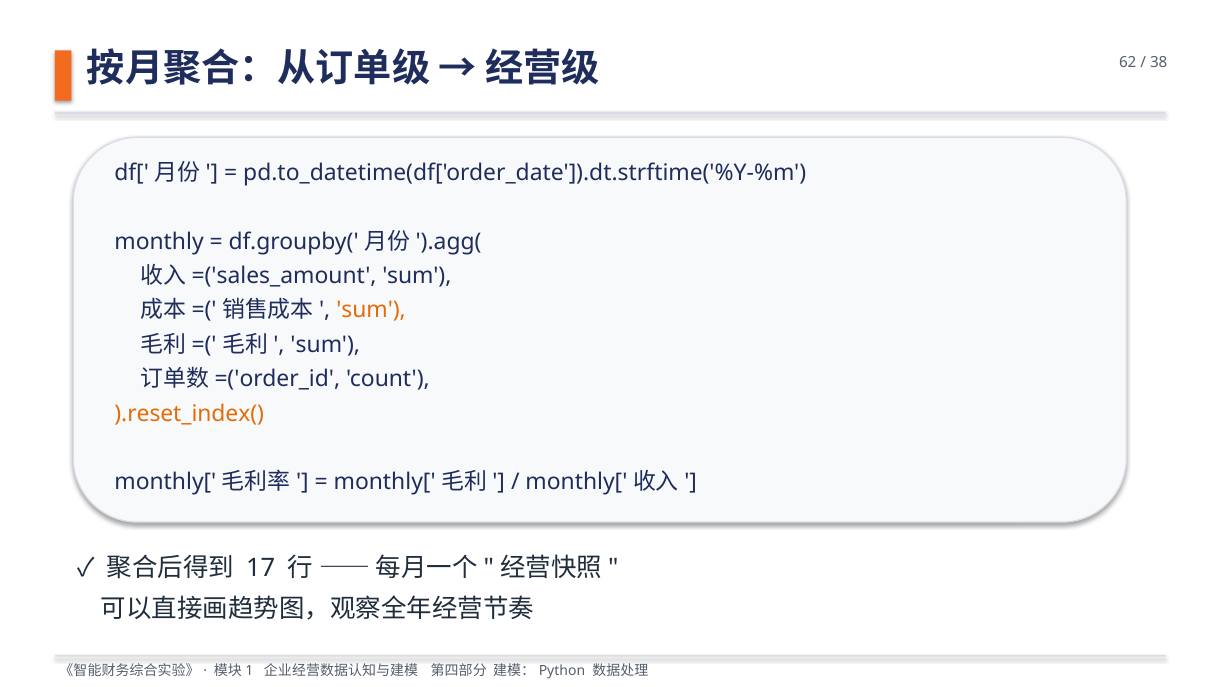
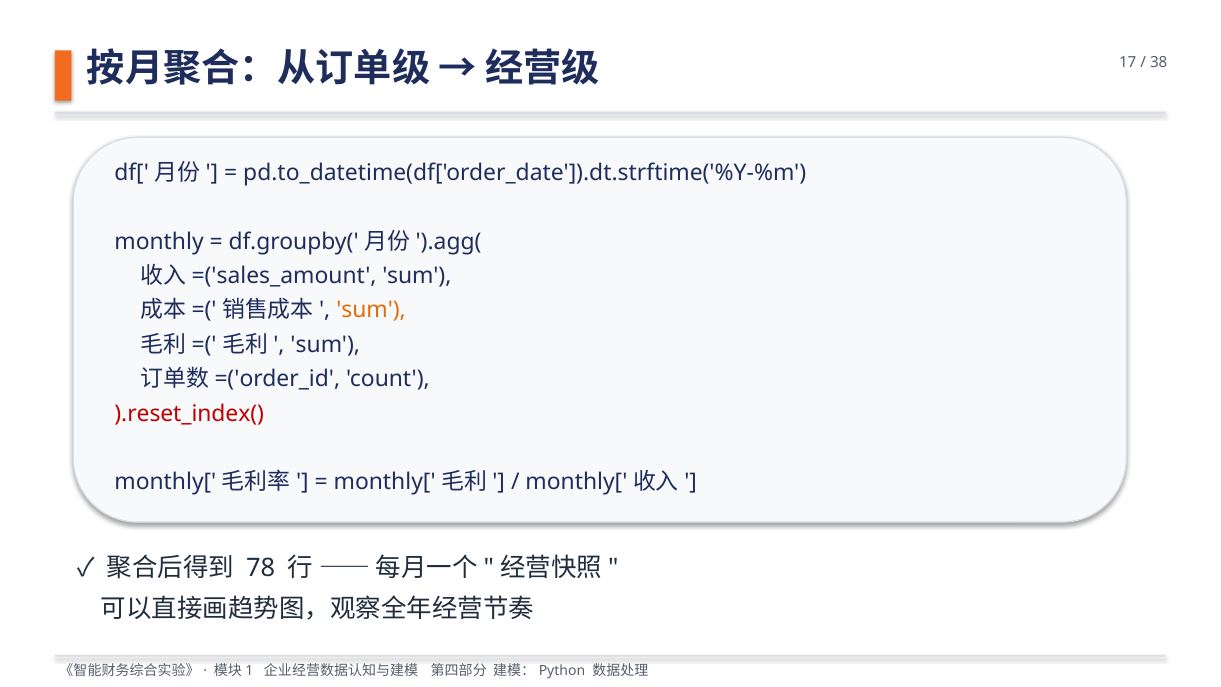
62: 62 -> 17 (1128, 62)
).reset_index( colour: orange -> red (189, 413)
17: 17 -> 78 (261, 568)
